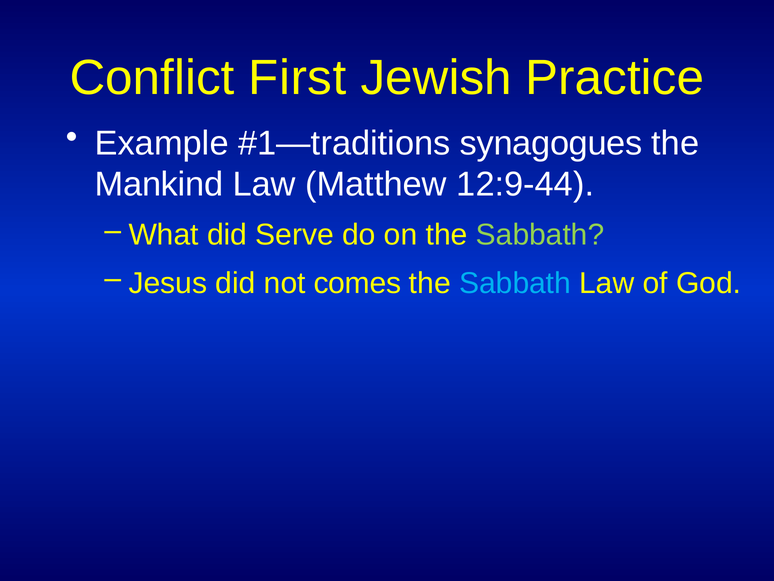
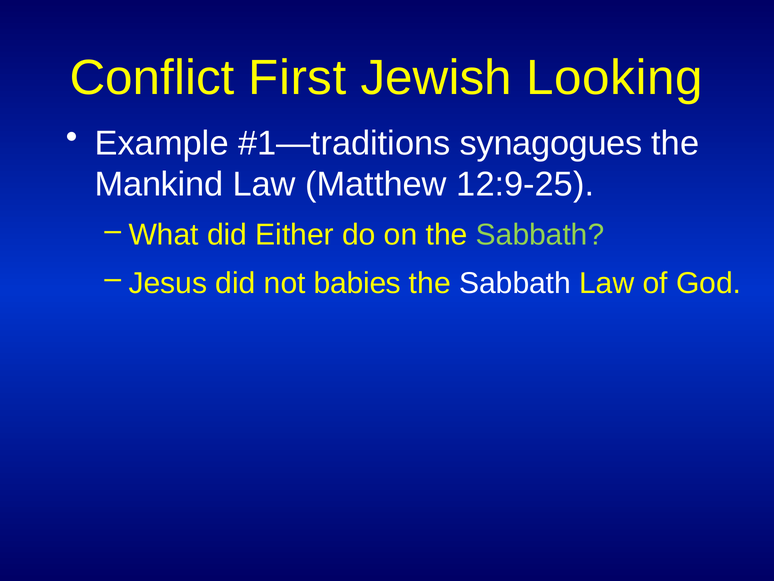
Practice: Practice -> Looking (615, 78)
12:9-44: 12:9-44 -> 12:9-25 (525, 184)
Serve: Serve -> Either (295, 235)
comes: comes -> babies (357, 283)
Sabbath colour: light blue -> white (515, 283)
